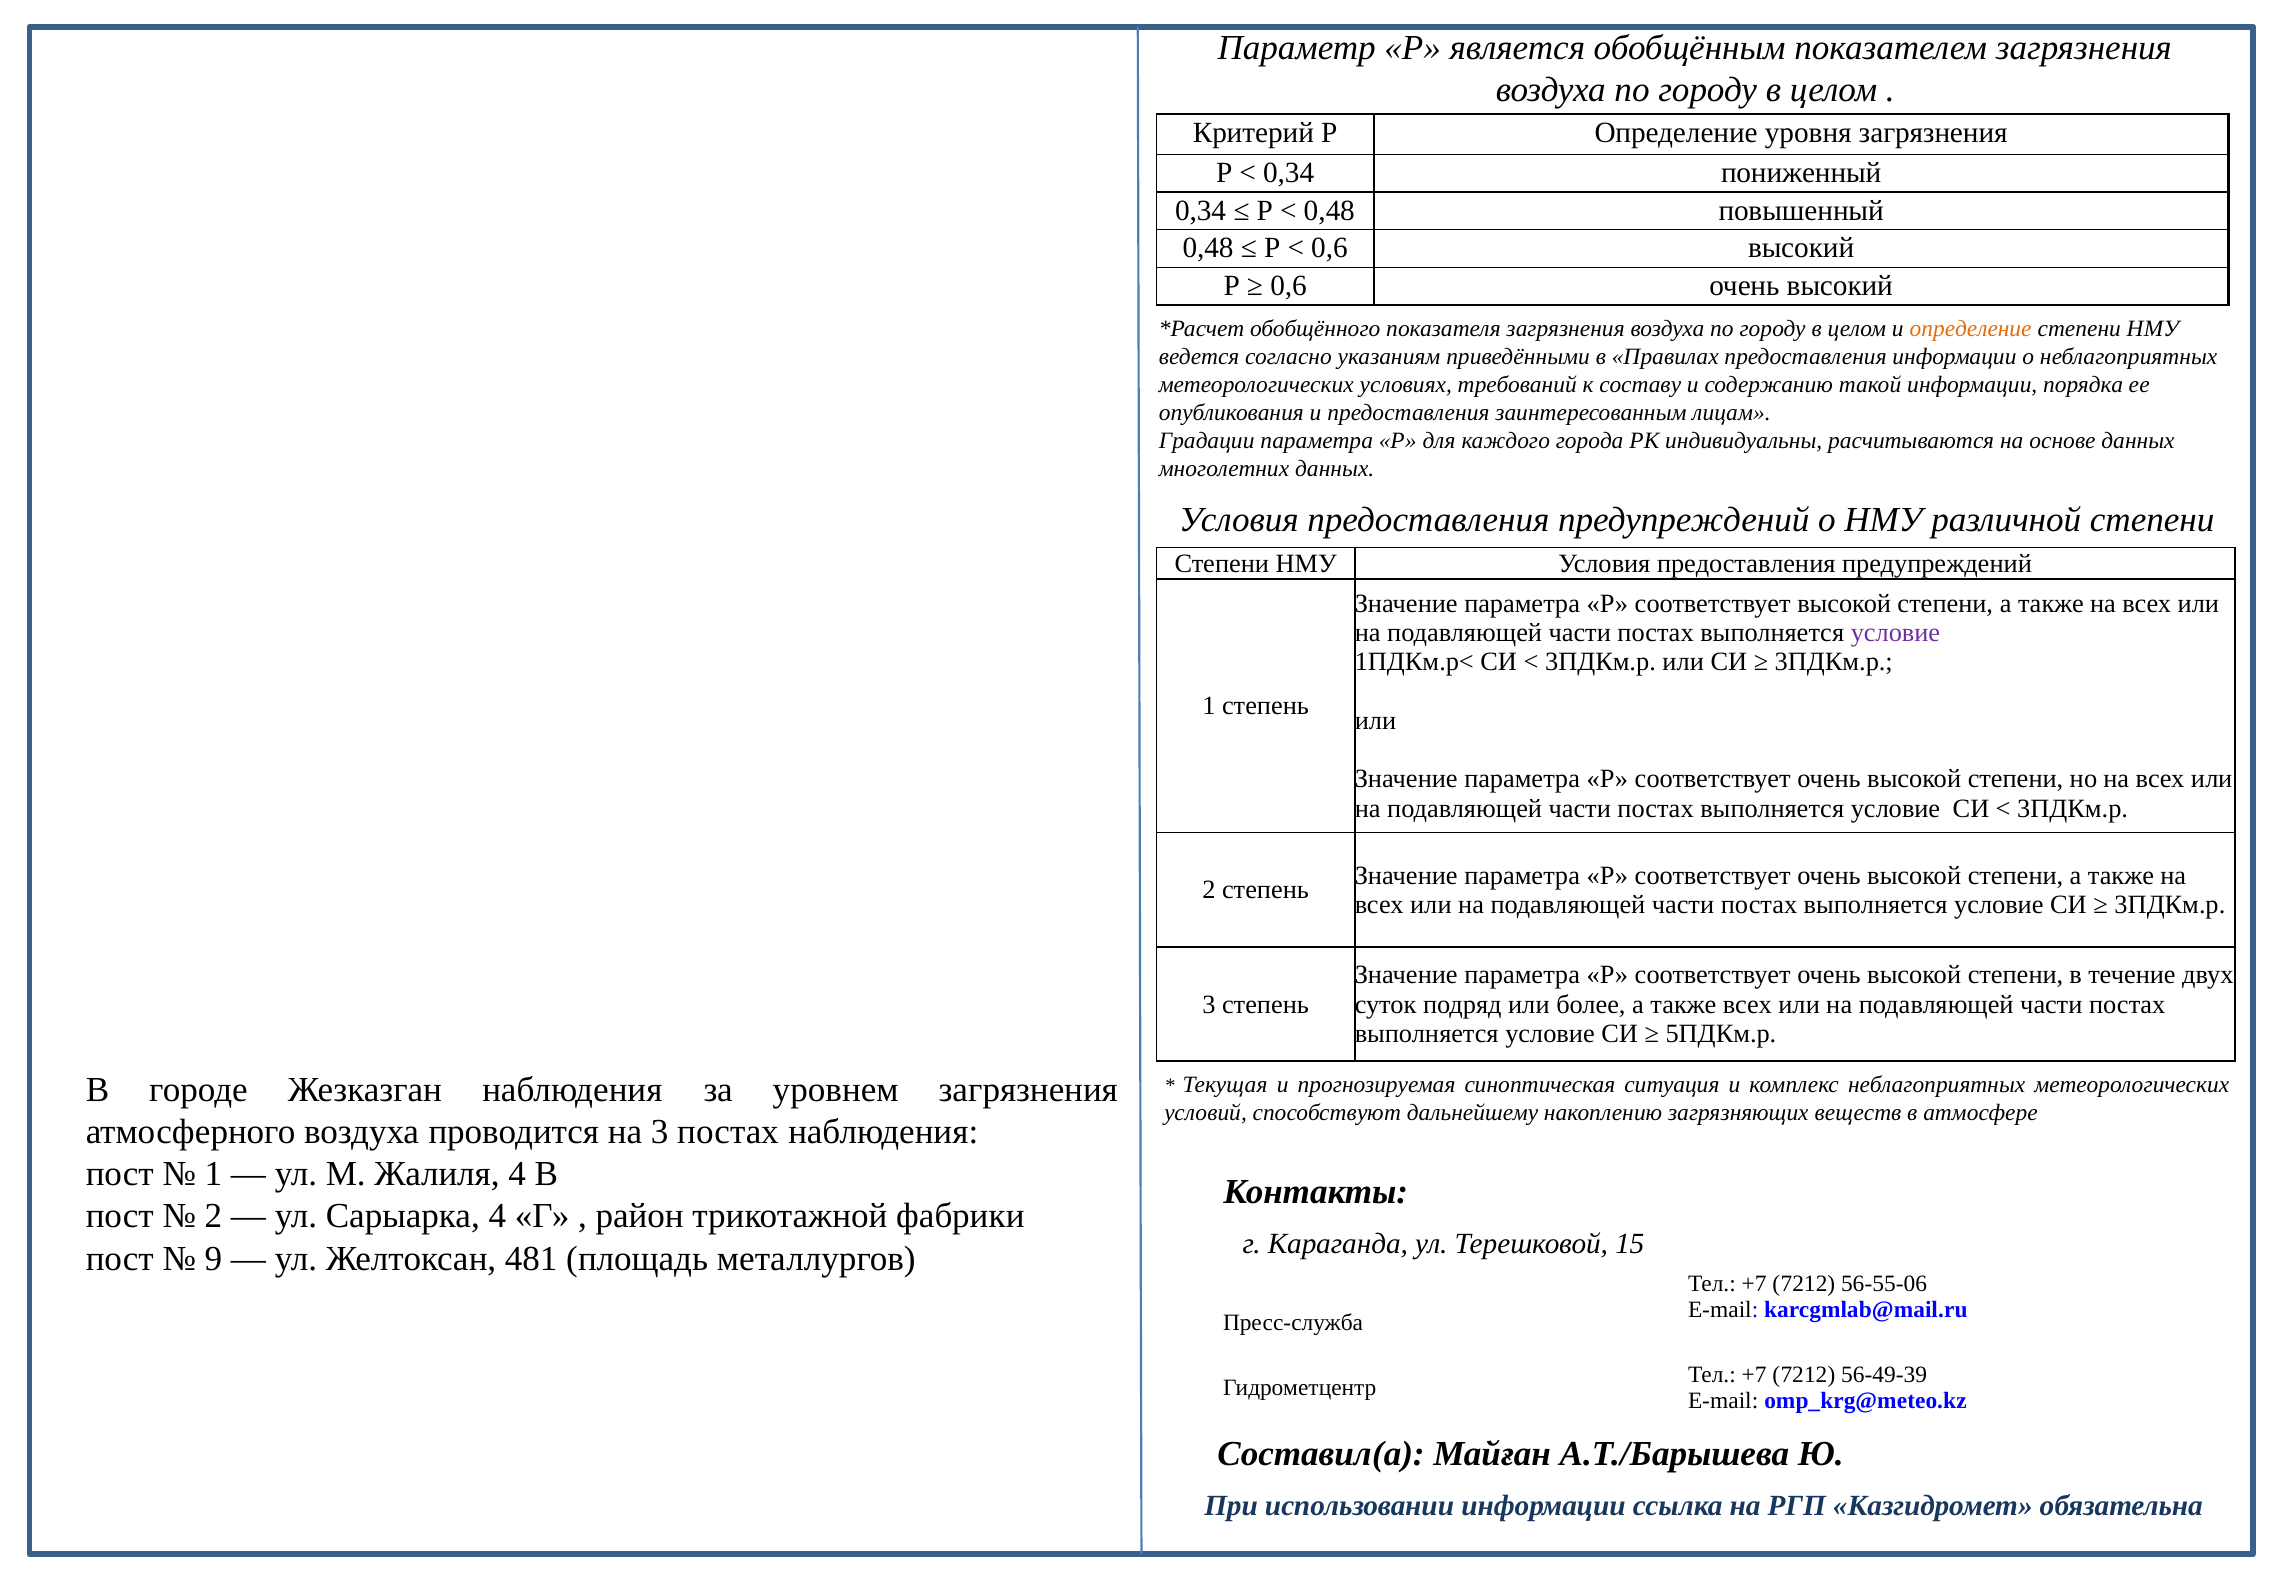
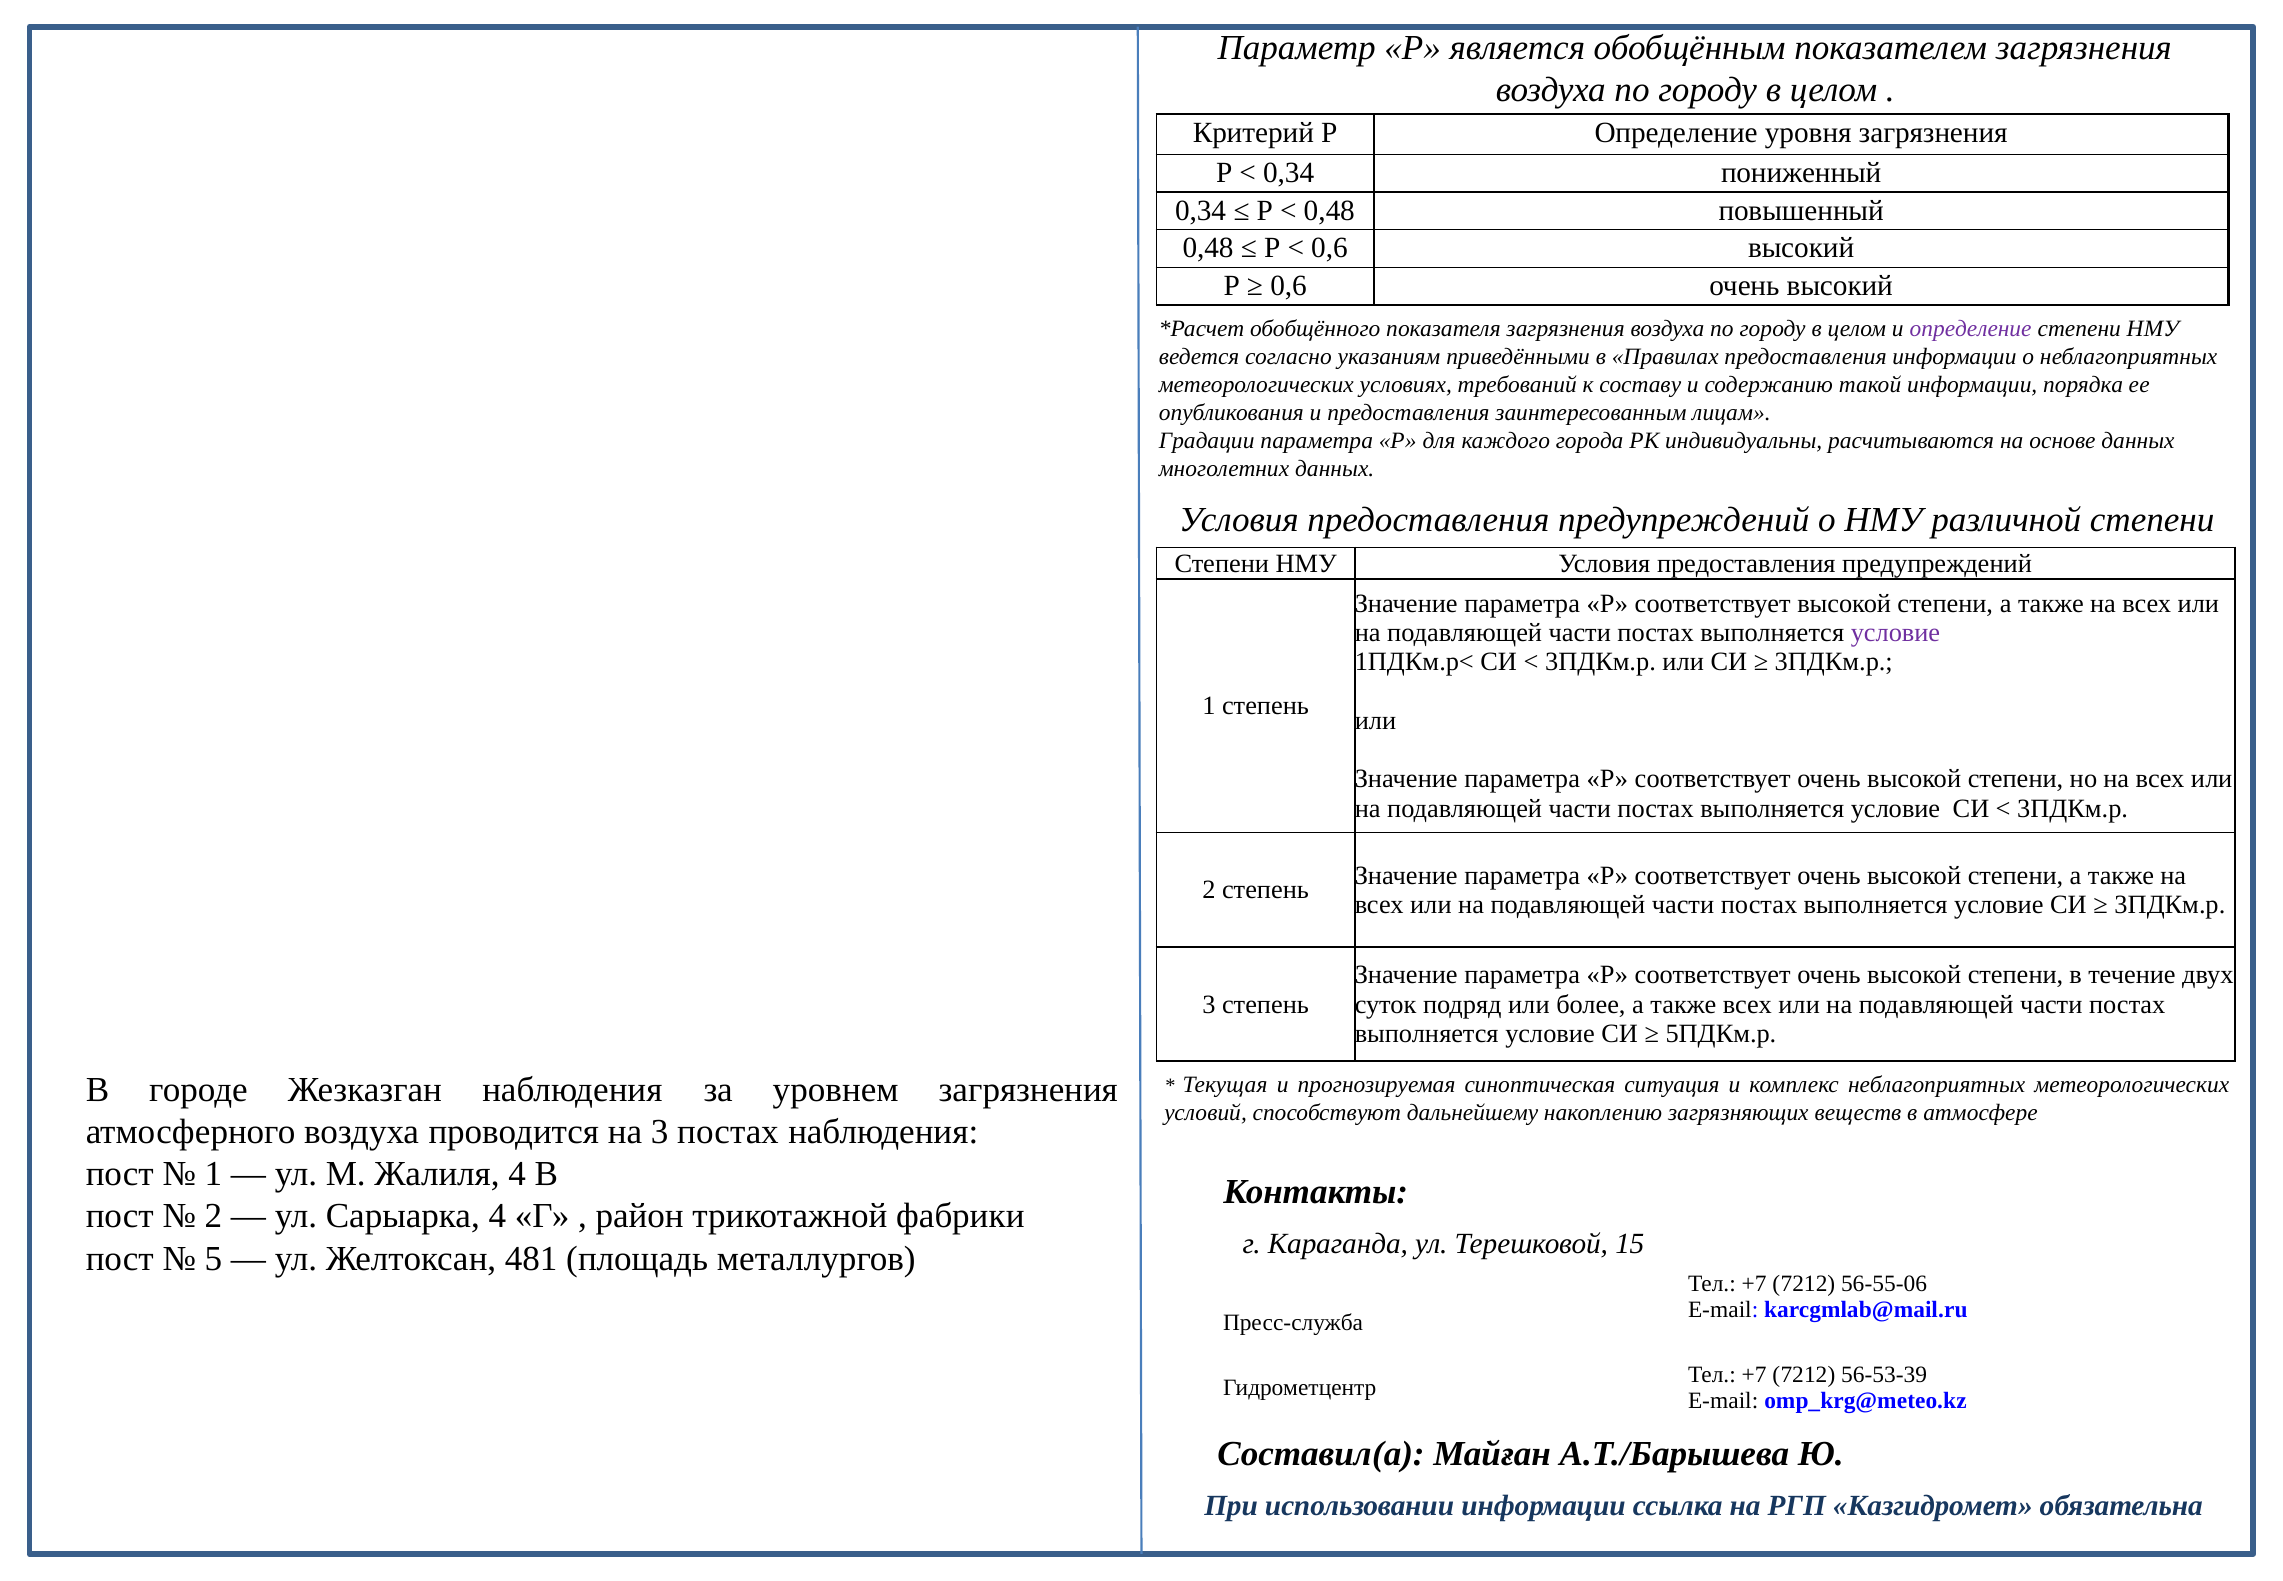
определение colour: orange -> purple (1971, 328)
9: 9 -> 5 (213, 1258)
56-49-39: 56-49-39 -> 56-53-39 (1884, 1375)
